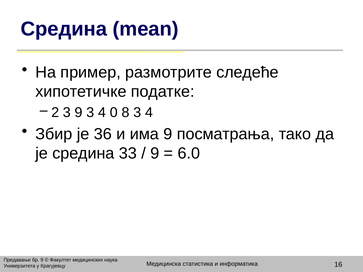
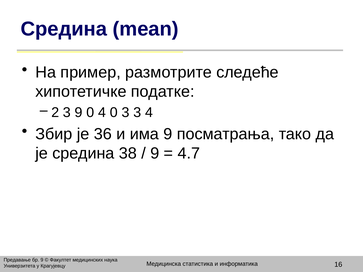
9 3: 3 -> 0 (90, 113)
0 8: 8 -> 3 (126, 113)
33: 33 -> 38 (128, 153)
6.0: 6.0 -> 4.7 (189, 153)
